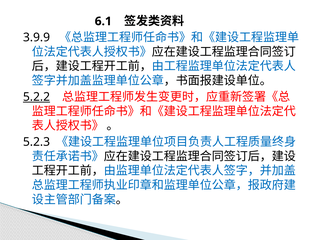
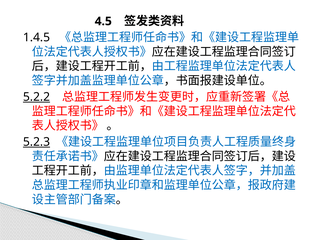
6.1: 6.1 -> 4.5 (103, 21)
3.9.9: 3.9.9 -> 1.4.5 (37, 37)
5.2.3 underline: none -> present (37, 142)
